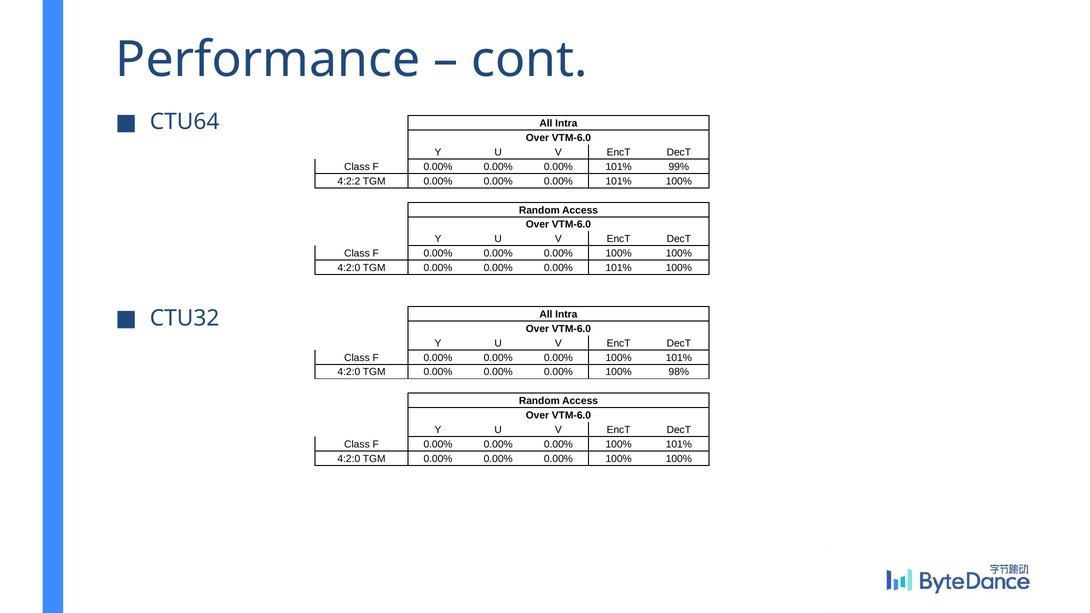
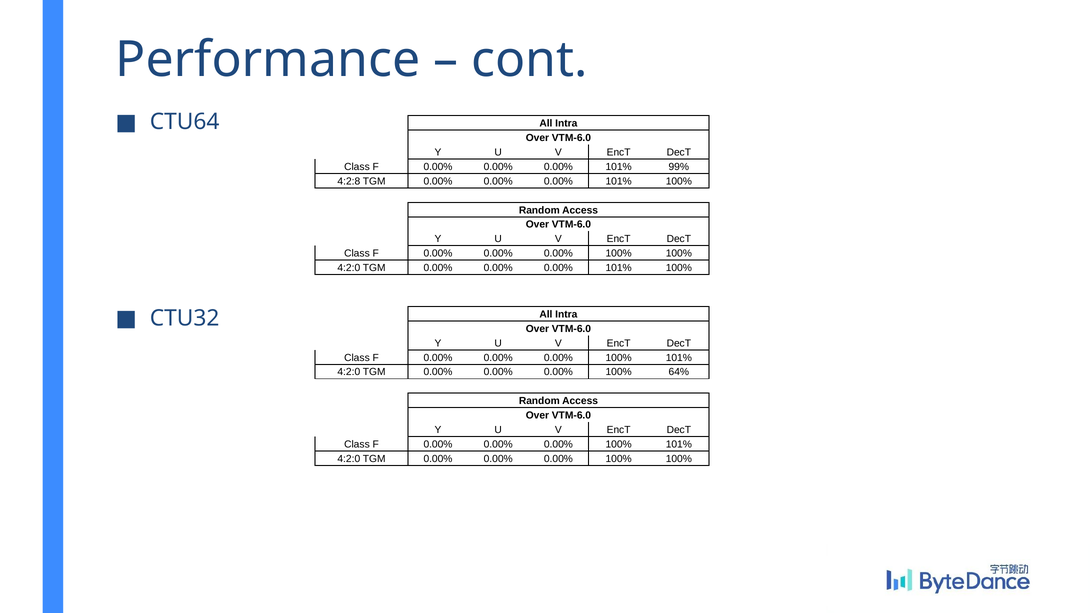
4:2:2: 4:2:2 -> 4:2:8 (349, 181)
98%: 98% -> 64% (679, 372)
